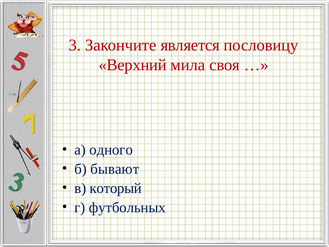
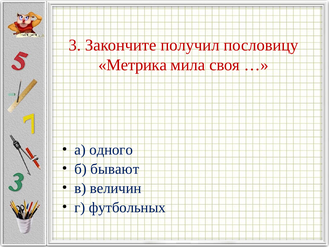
является: является -> получил (190, 45)
Верхний: Верхний -> Метрика (133, 65)
который: который -> величин (116, 188)
